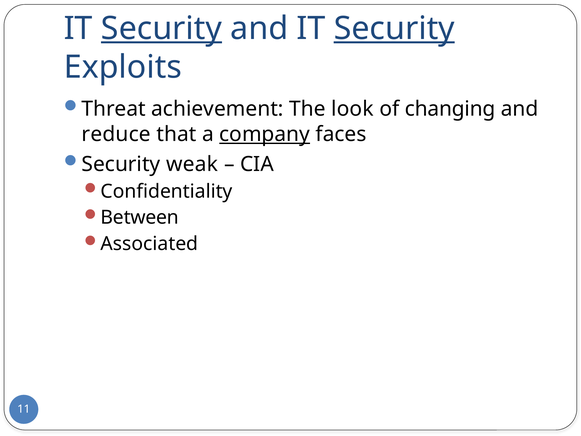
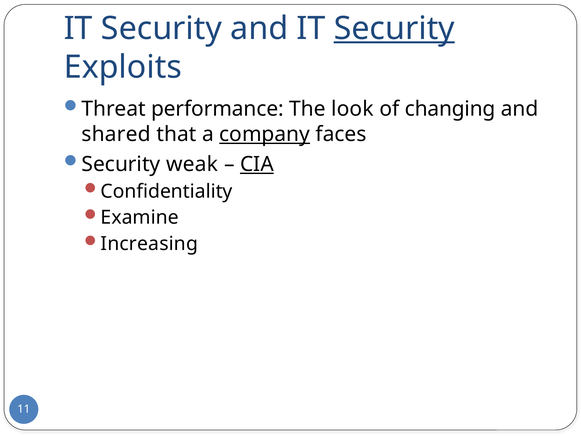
Security underline: present -> none (161, 28)
achievement: achievement -> performance (217, 109)
reduce: reduce -> shared (116, 134)
CIA underline: none -> present (257, 164)
Between: Between -> Examine (140, 217)
Associated: Associated -> Increasing (149, 244)
